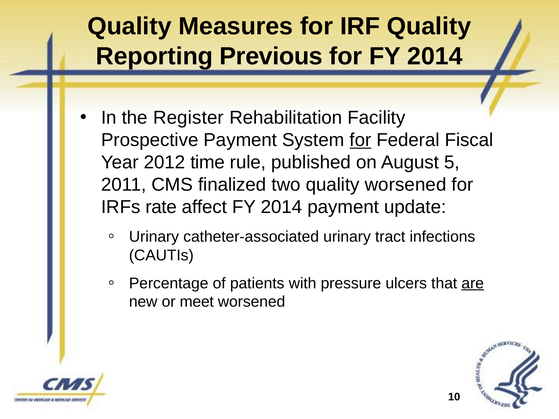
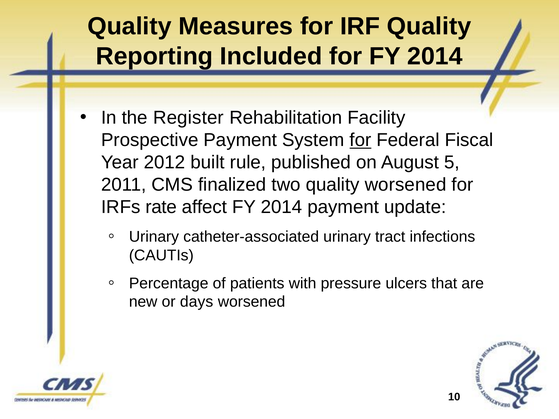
Previous: Previous -> Included (271, 56)
time: time -> built (208, 162)
are underline: present -> none (473, 283)
meet: meet -> days (197, 302)
